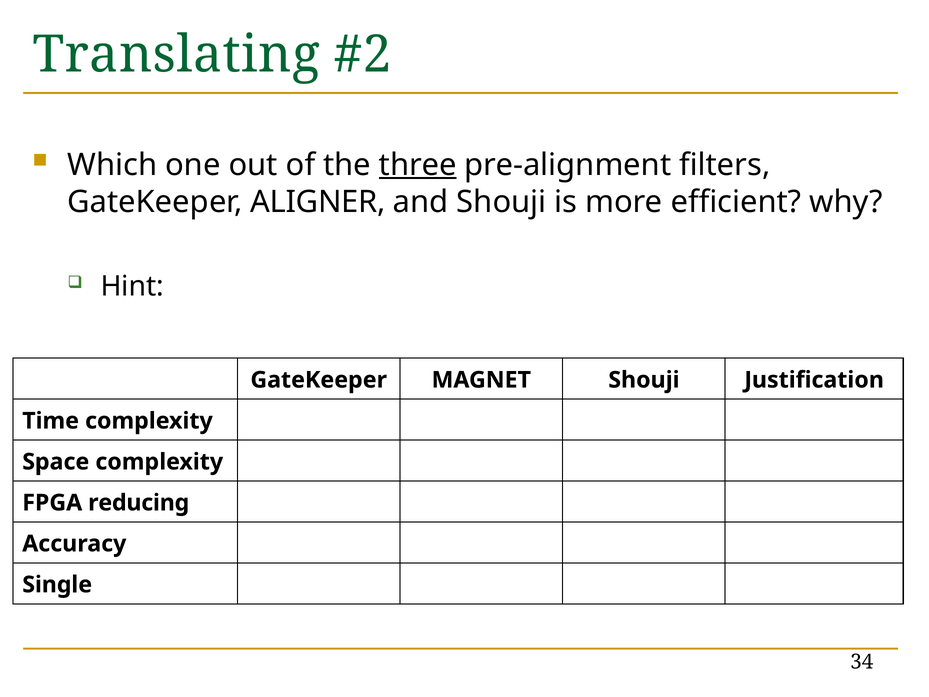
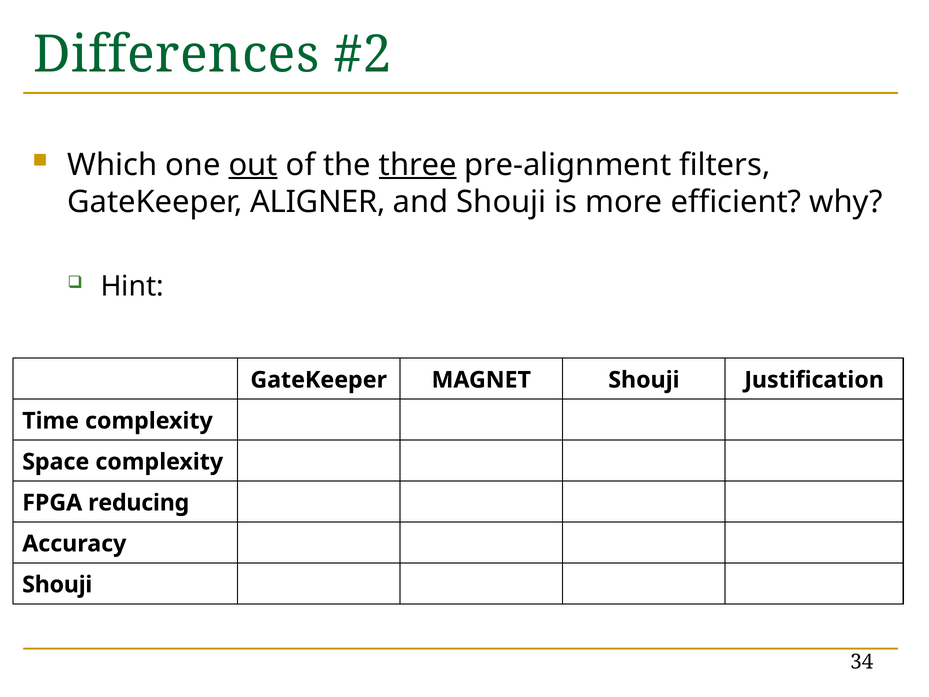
Translating: Translating -> Differences (176, 55)
out underline: none -> present (253, 165)
Single: Single -> Shouji (57, 584)
